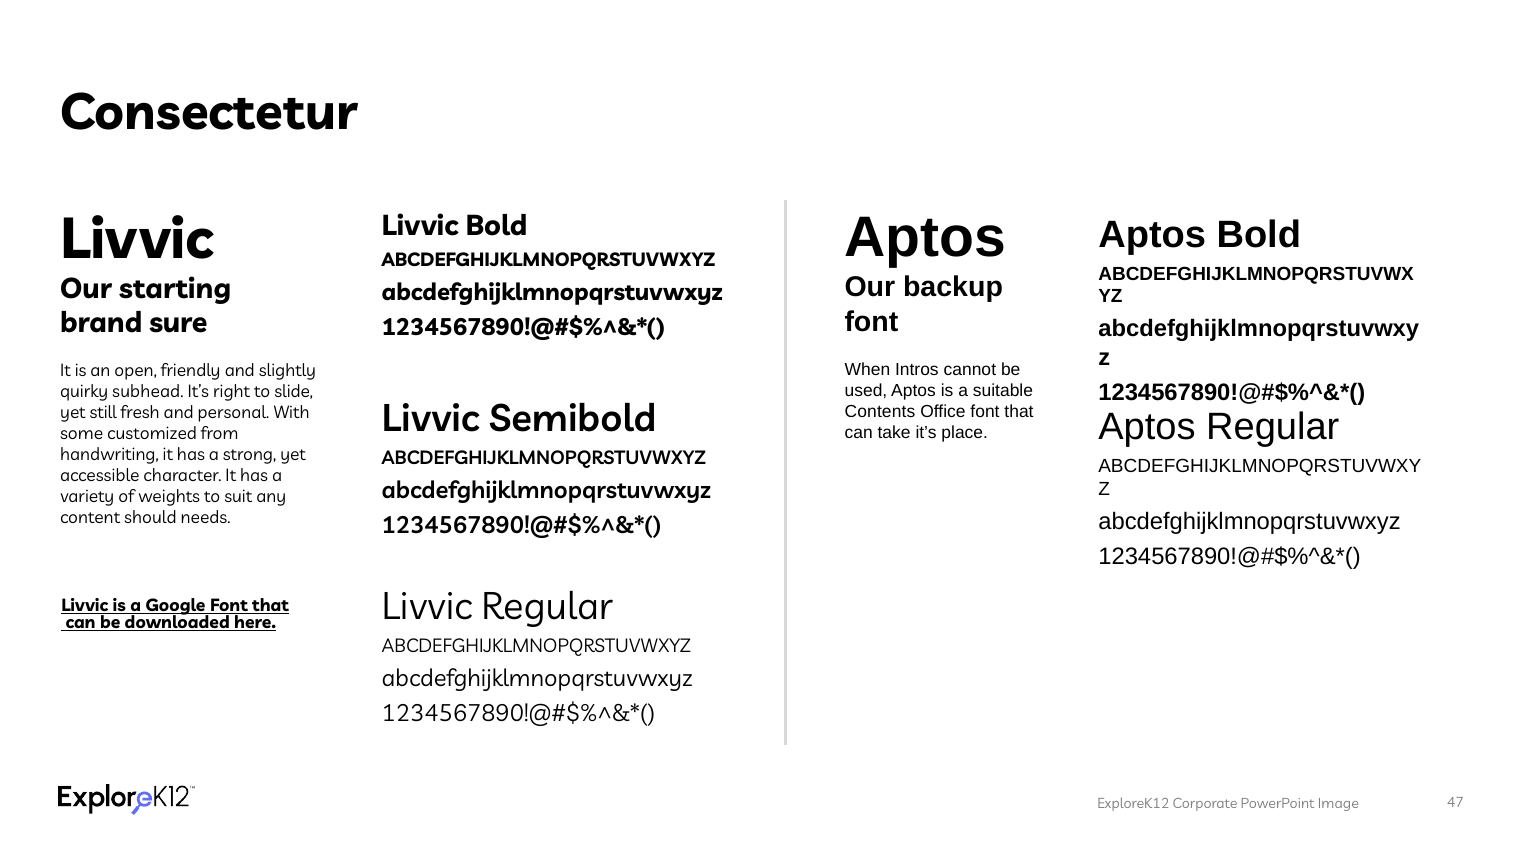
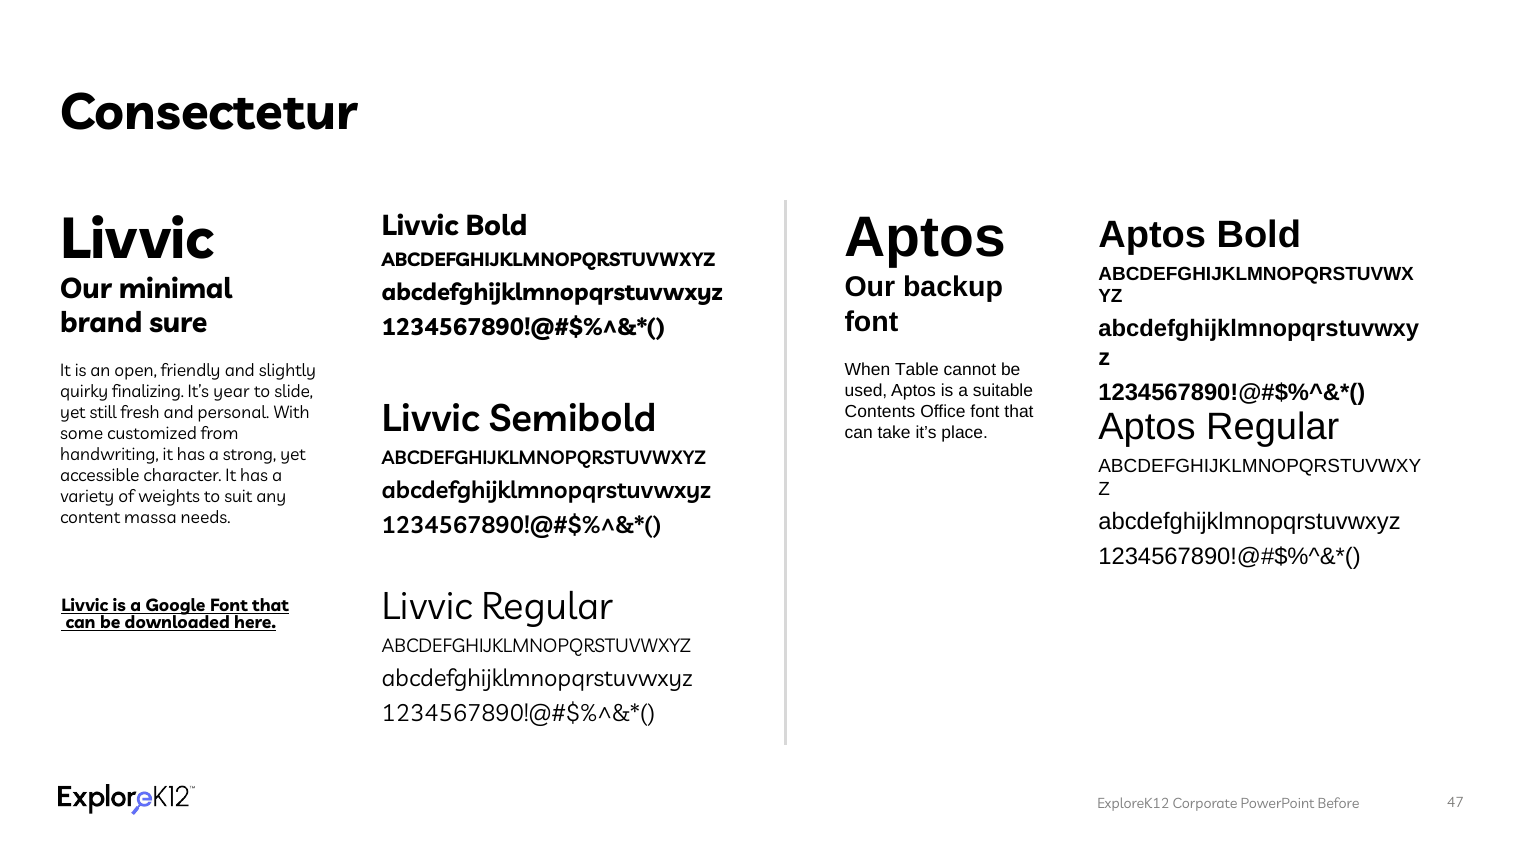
starting: starting -> minimal (175, 289)
Intros: Intros -> Table (917, 370)
subhead: subhead -> finalizing (148, 392)
right: right -> year (231, 392)
should: should -> massa (150, 518)
Image: Image -> Before (1339, 803)
